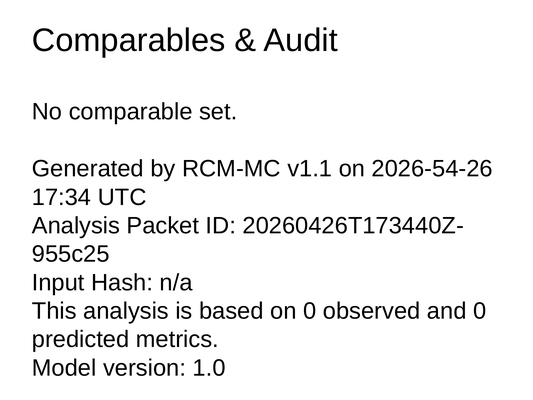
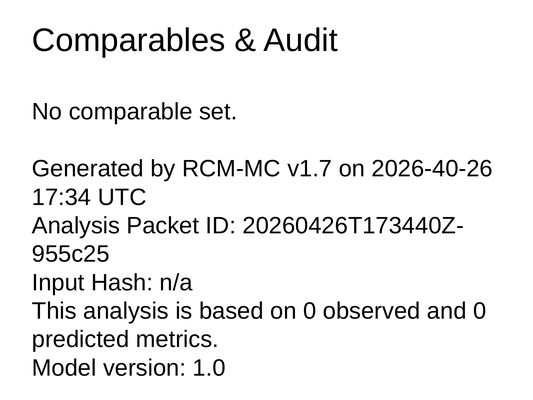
v1.1: v1.1 -> v1.7 (310, 169)
2026-54-26: 2026-54-26 -> 2026-40-26 (432, 169)
